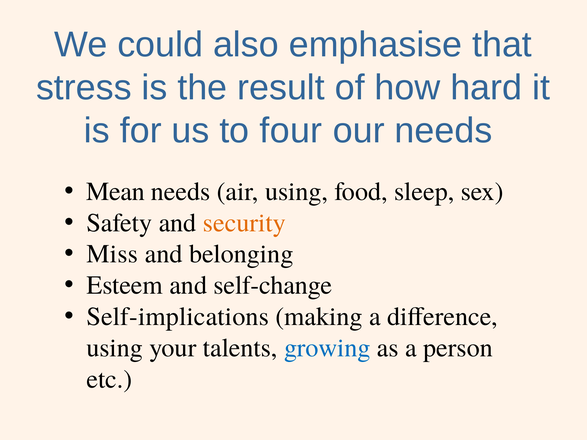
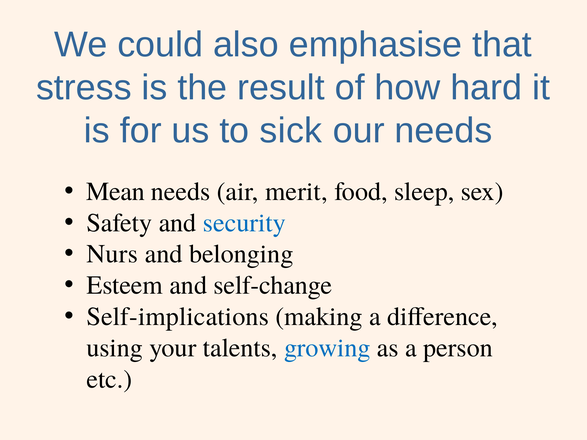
four: four -> sick (291, 131)
air using: using -> merit (296, 192)
security colour: orange -> blue (244, 223)
Miss: Miss -> Nurs (112, 254)
